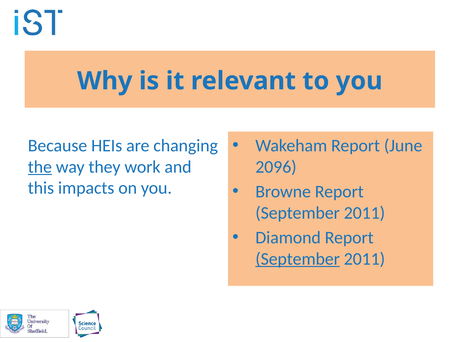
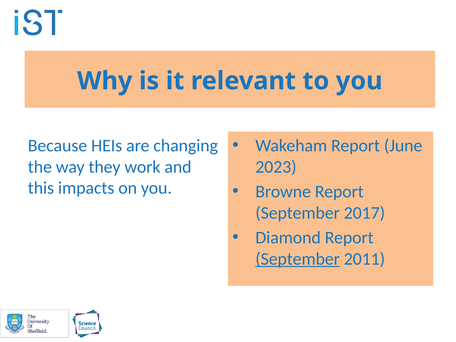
the underline: present -> none (40, 167)
2096: 2096 -> 2023 (276, 167)
2011: 2011 -> 2017 (364, 213)
